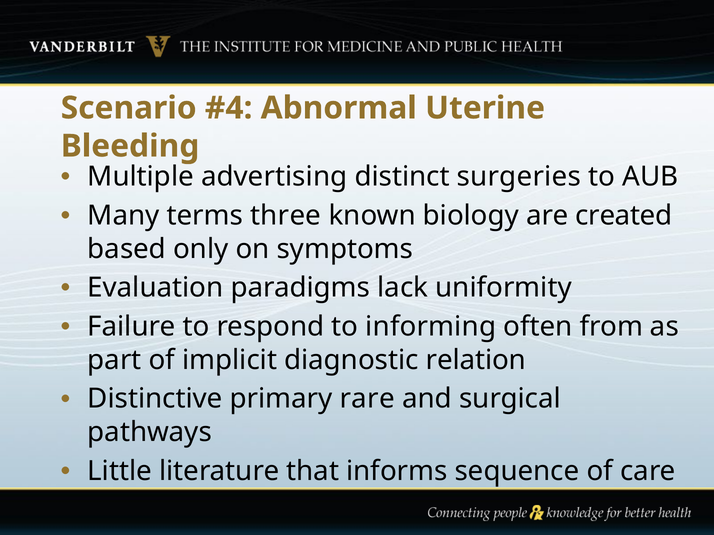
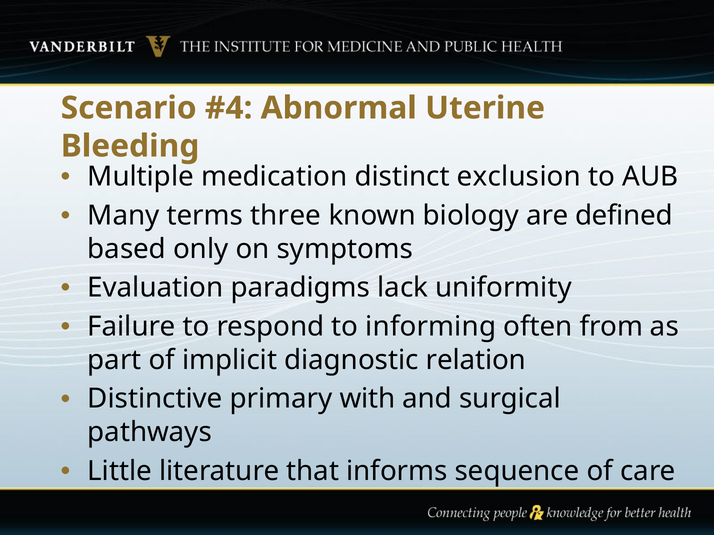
advertising: advertising -> medication (274, 177)
surgeries: surgeries -> exclusion (519, 177)
created: created -> defined (624, 216)
rare: rare -> with (367, 399)
